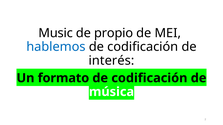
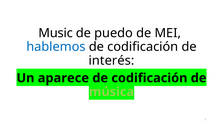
propio: propio -> puedo (114, 33)
formato: formato -> aparece (63, 78)
música colour: white -> light green (112, 92)
